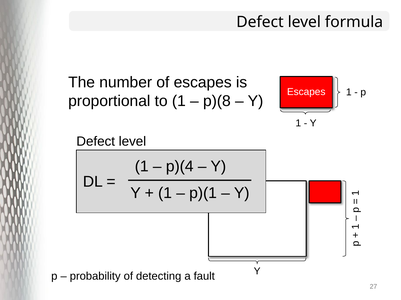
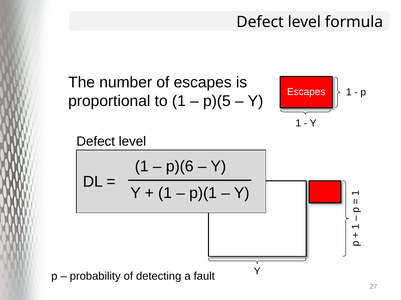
p)(8: p)(8 -> p)(5 (217, 101)
p)(4: p)(4 -> p)(6 (180, 167)
